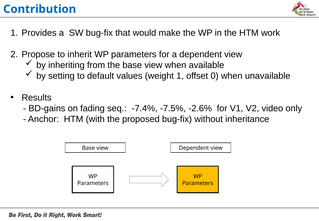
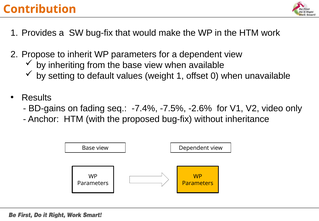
Contribution colour: blue -> orange (40, 9)
